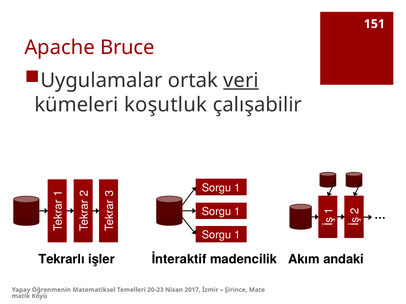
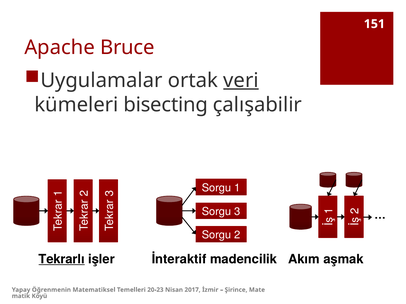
koşutluk: koşutluk -> bisecting (166, 105)
1: 1 -> 3 (237, 212)
1: 1 -> 2 (237, 235)
Tekrarlı underline: none -> present (62, 259)
andaki: andaki -> aşmak (344, 259)
